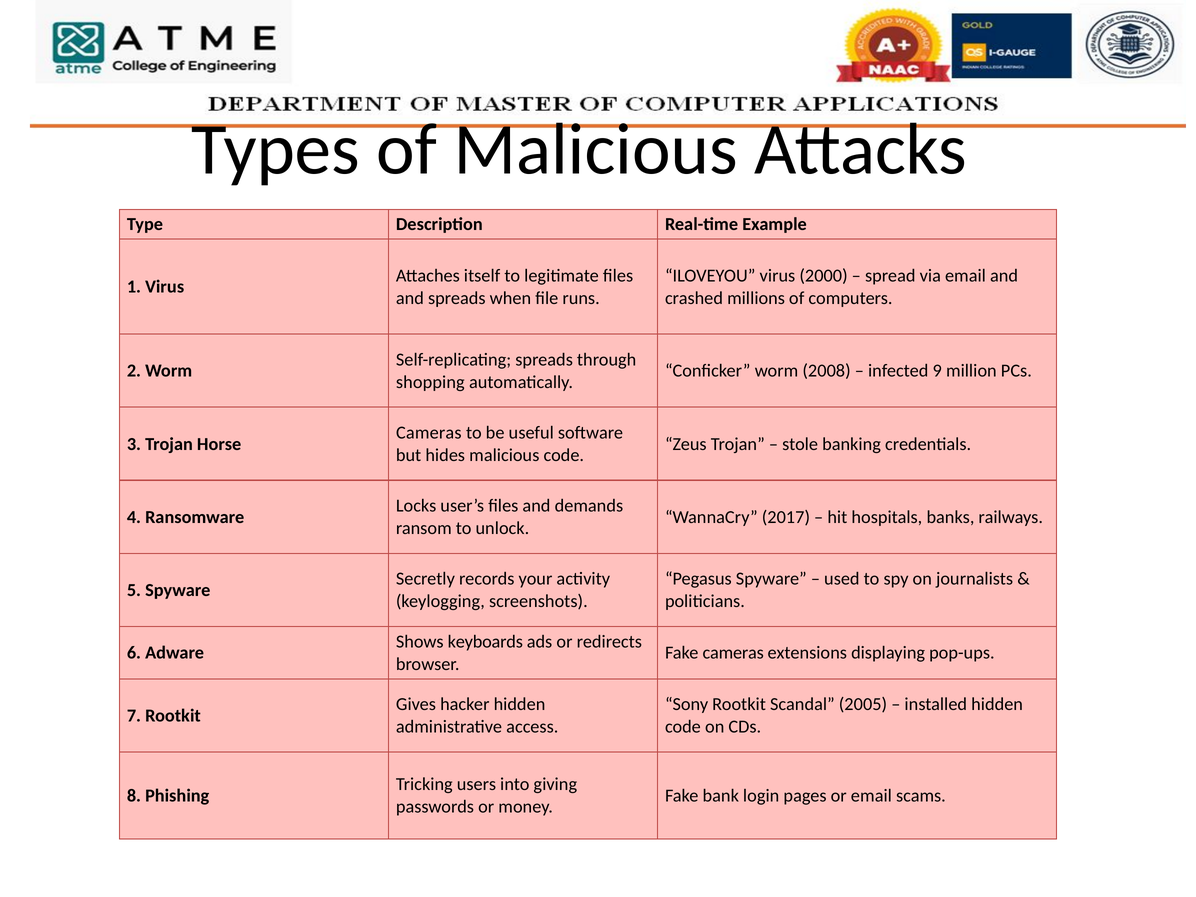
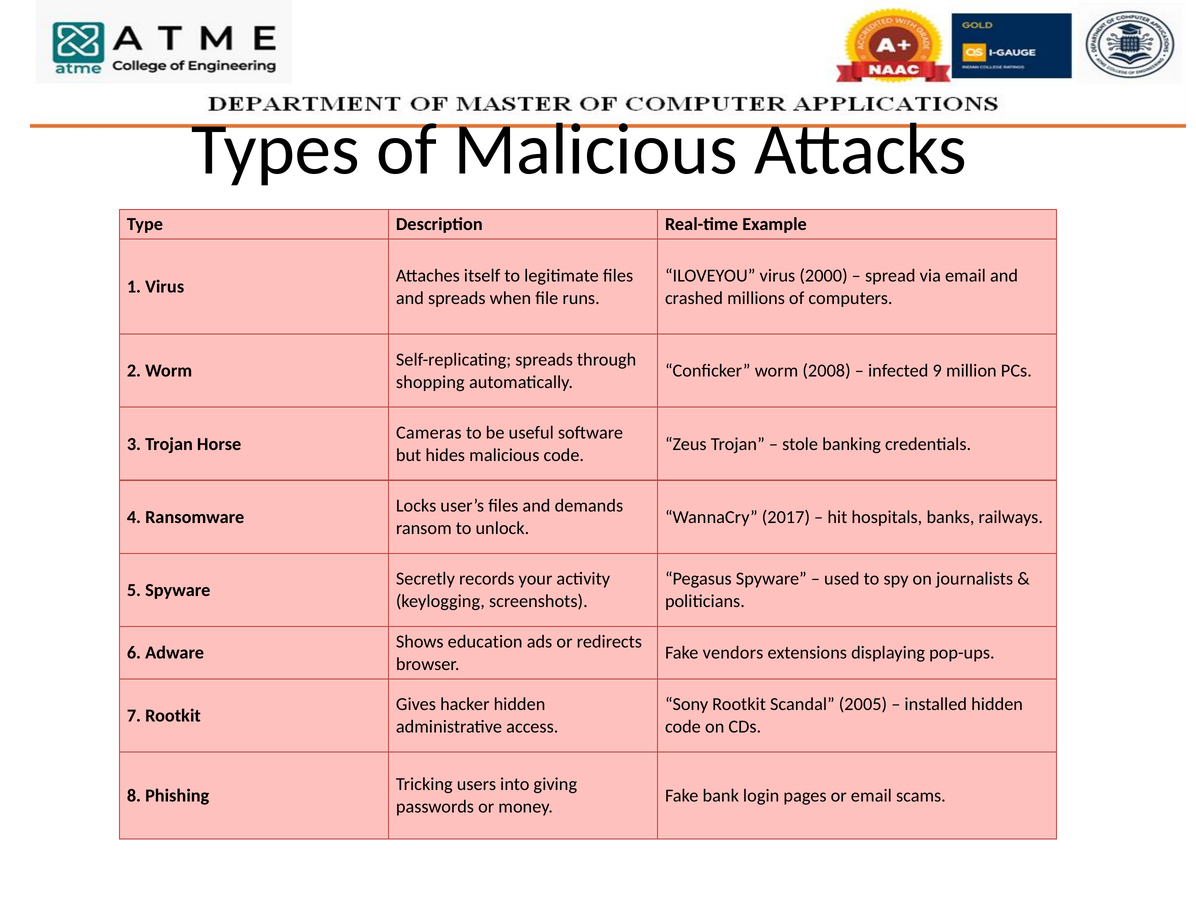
keyboards: keyboards -> education (485, 642)
Fake cameras: cameras -> vendors (733, 653)
